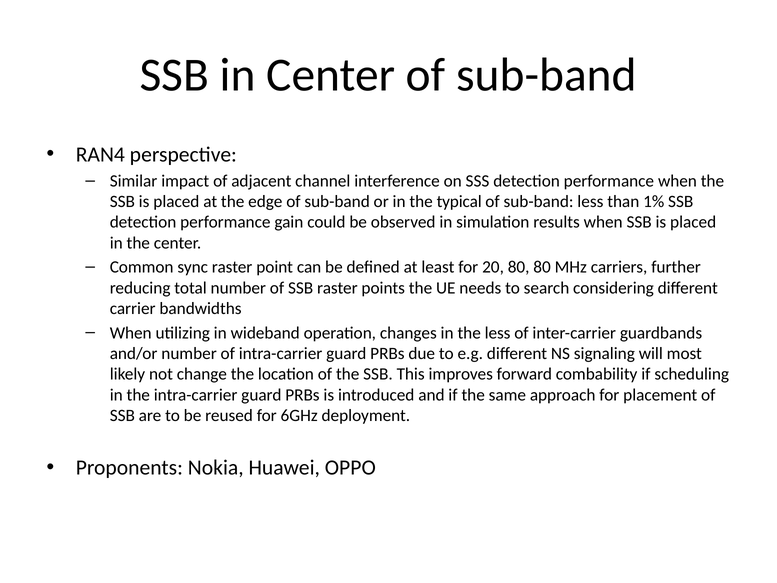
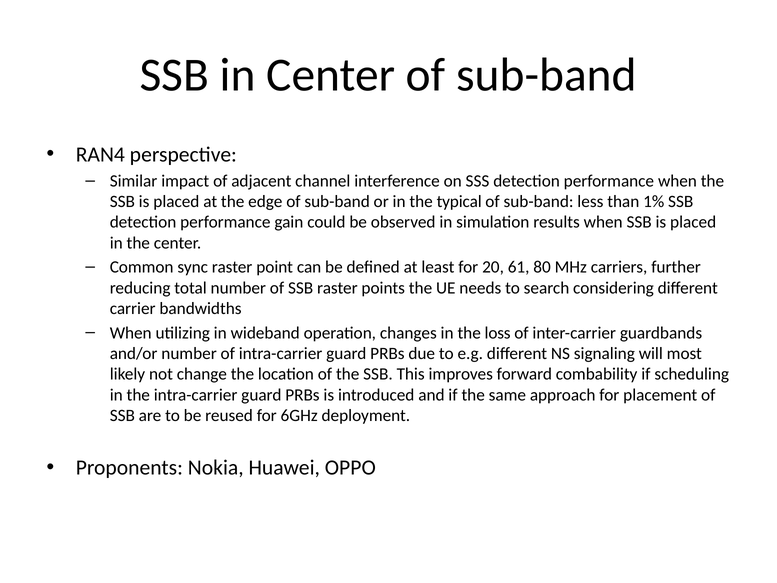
20 80: 80 -> 61 (519, 267)
the less: less -> loss (498, 333)
